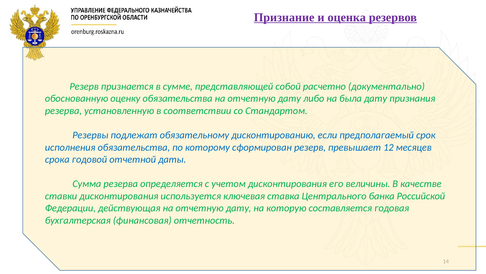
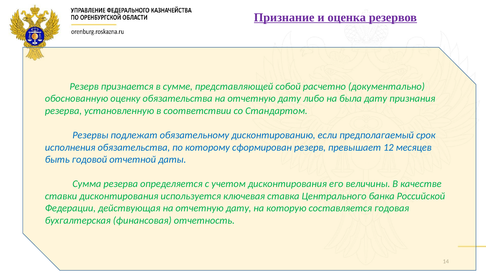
срока: срока -> быть (57, 159)
